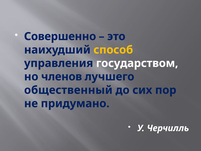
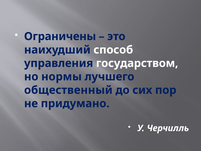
Совершенно: Совершенно -> Ограничены (60, 36)
способ colour: yellow -> white (113, 50)
членов: членов -> нормы (61, 77)
